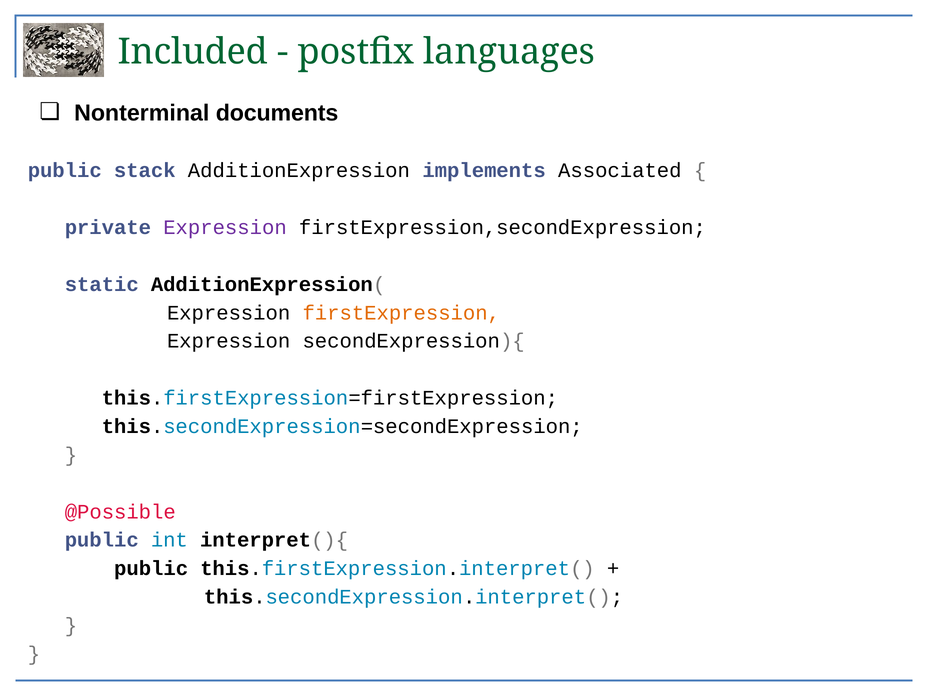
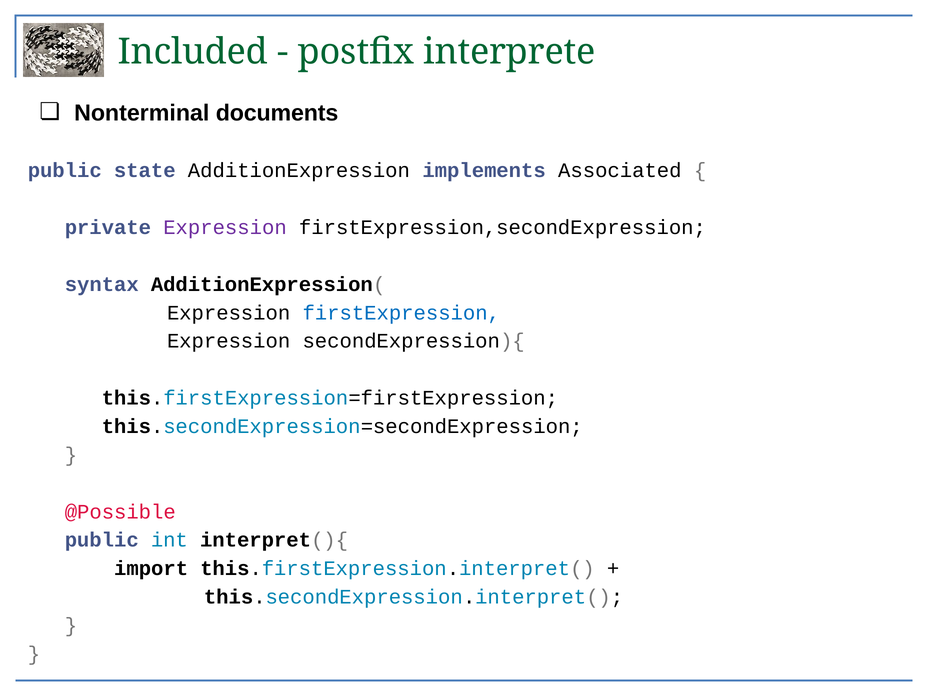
languages: languages -> interprete (509, 52)
stack: stack -> state (145, 171)
static: static -> syntax (102, 284)
firstExpression colour: orange -> blue (401, 313)
public: public -> import (151, 569)
